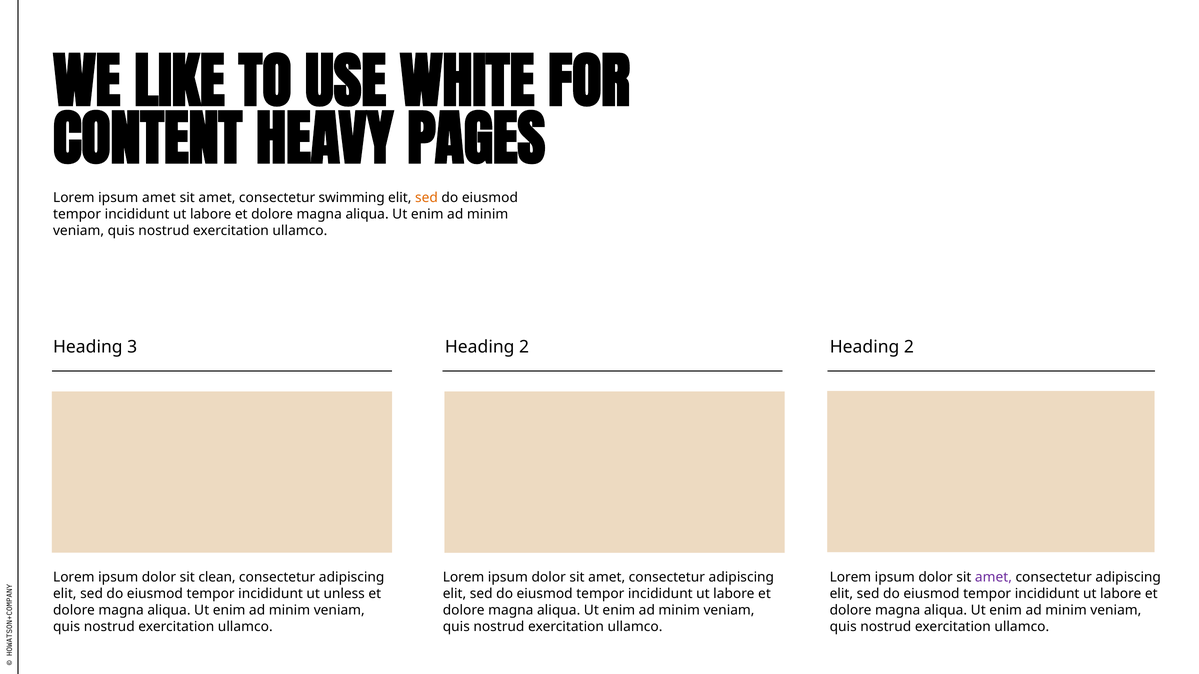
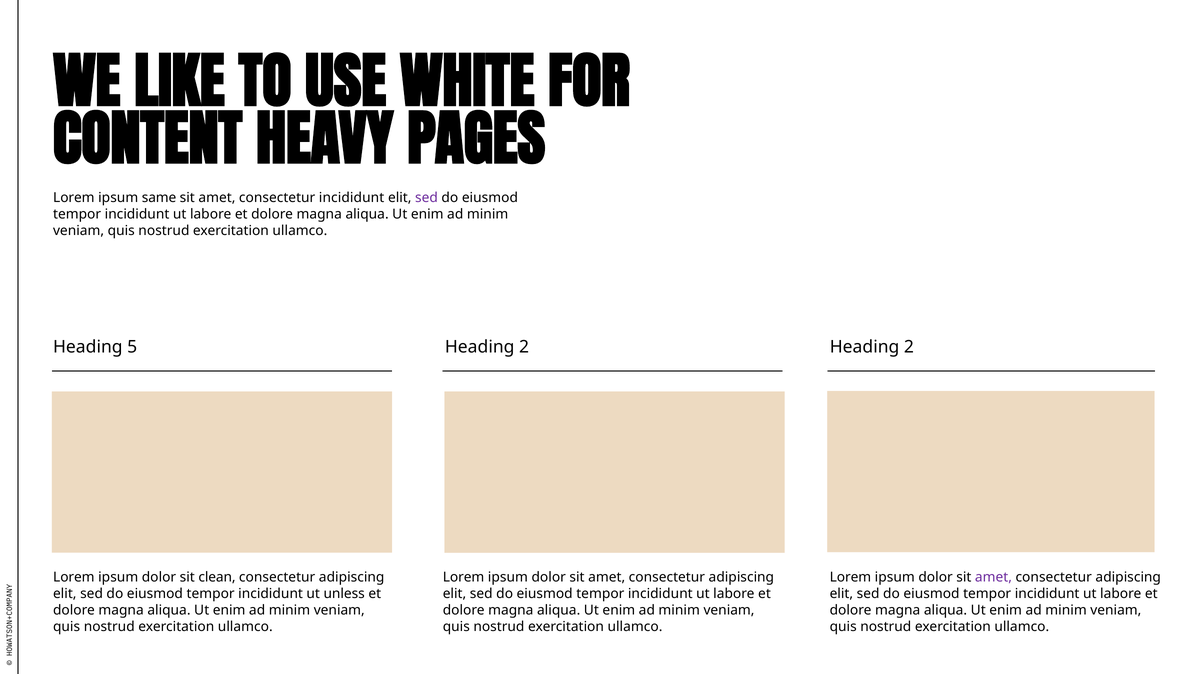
ipsum amet: amet -> same (159, 198)
consectetur swimming: swimming -> incididunt (352, 198)
sed colour: orange -> purple (427, 198)
3: 3 -> 5 (132, 347)
